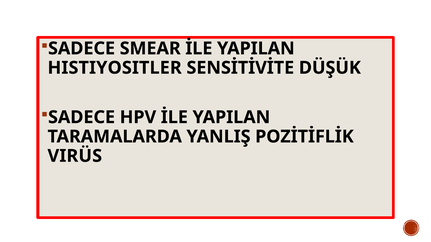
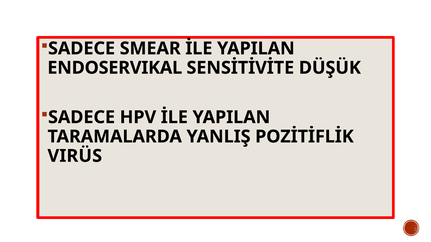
HISTIYOSITLER: HISTIYOSITLER -> ENDOSERVIKAL (115, 68)
